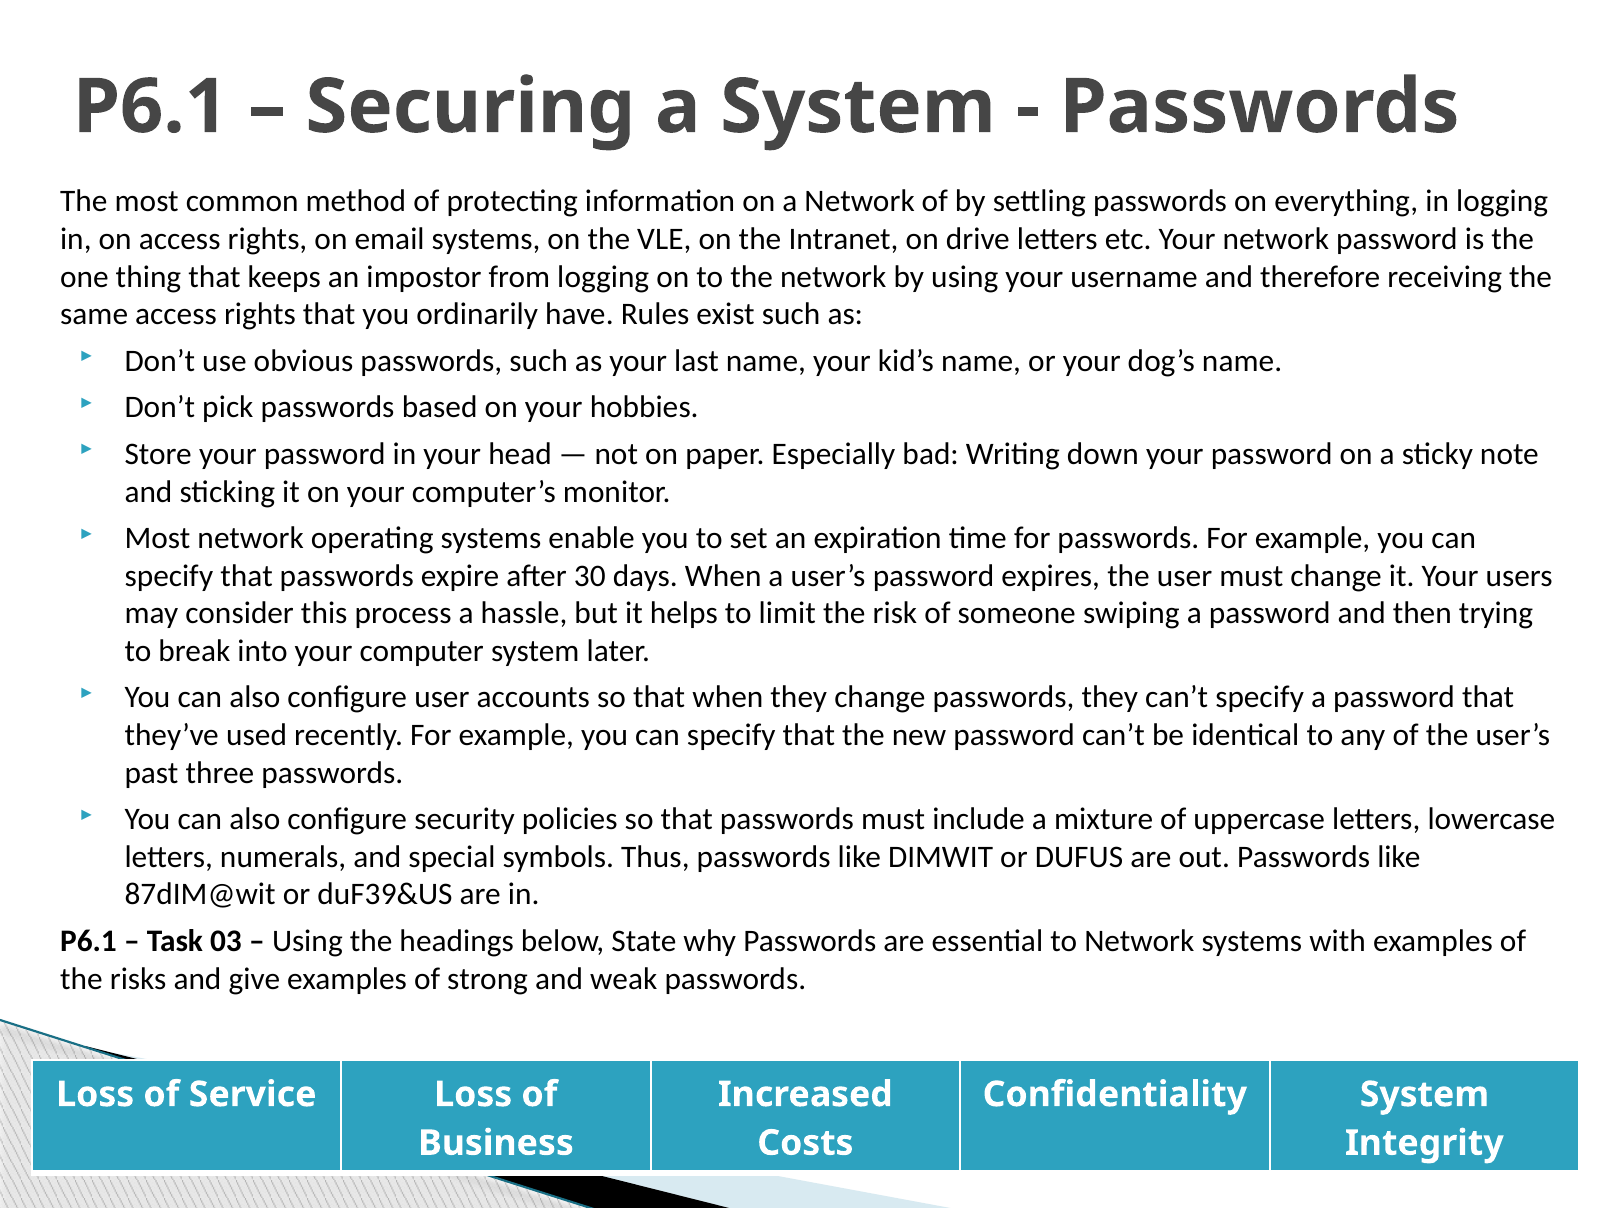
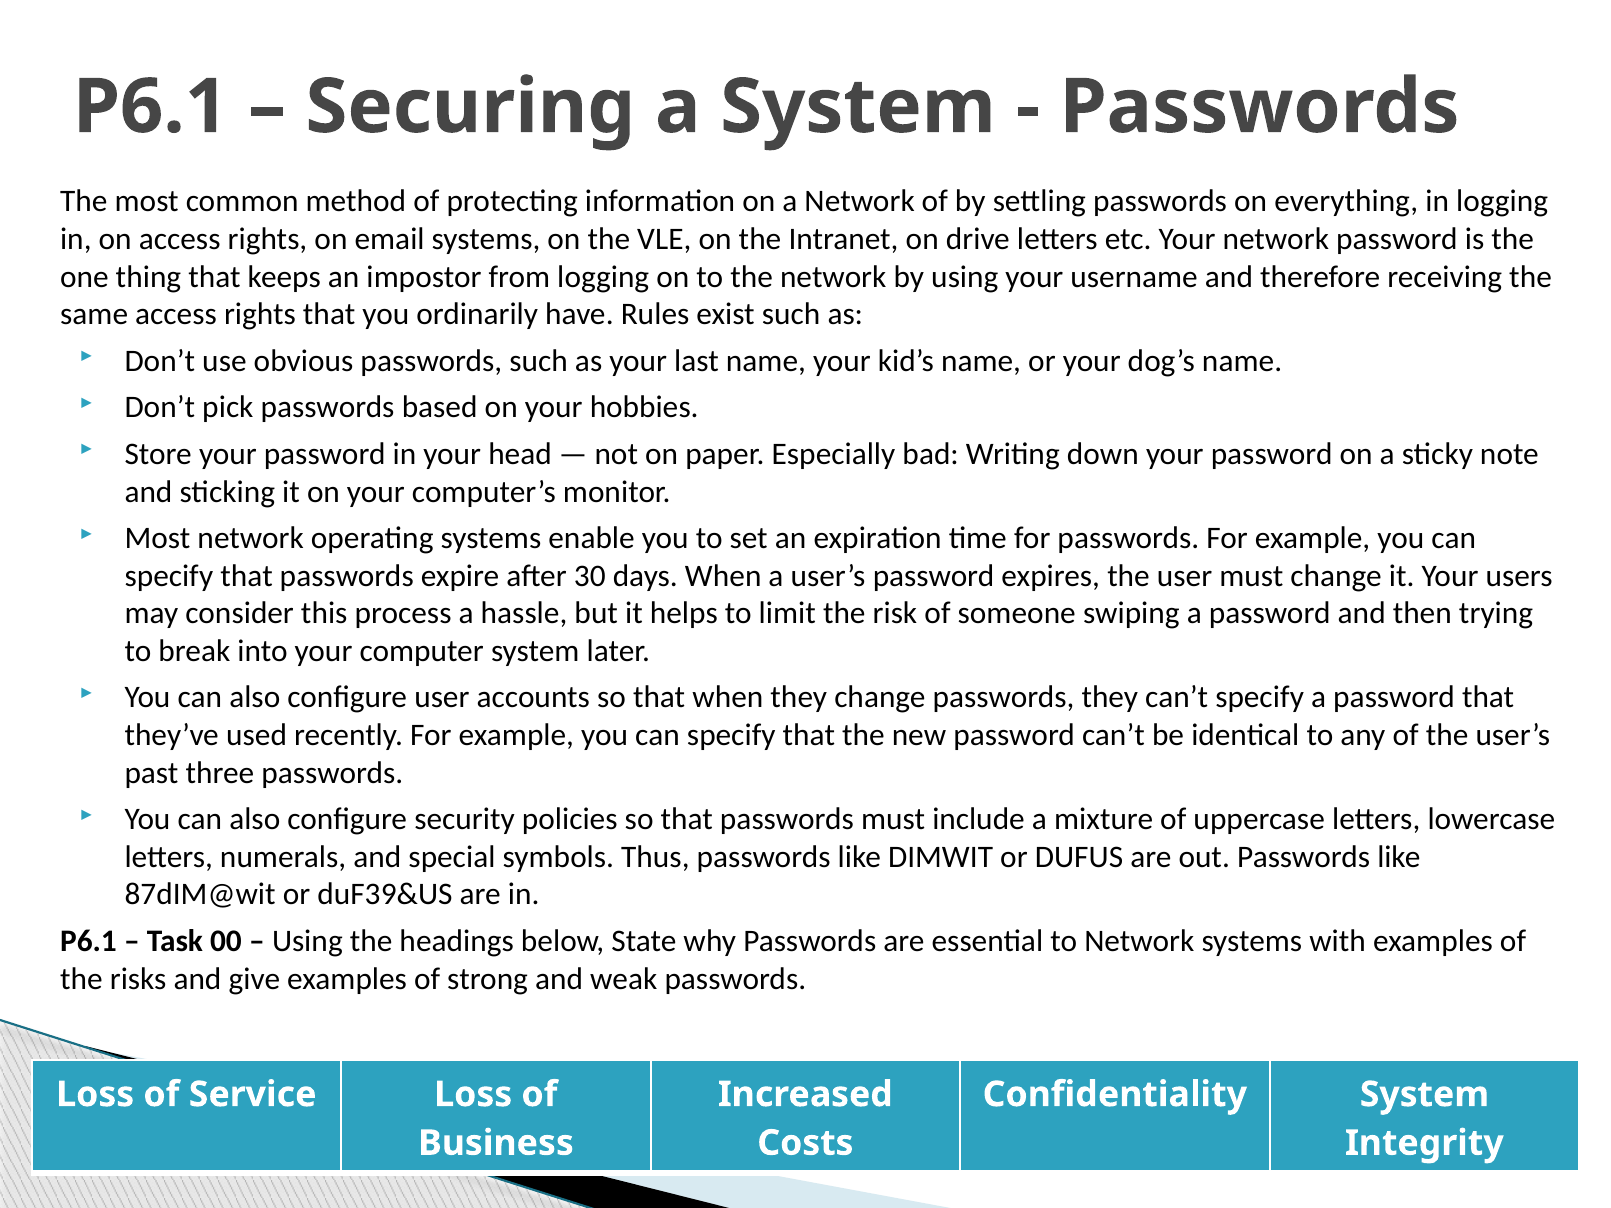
03: 03 -> 00 (226, 941)
